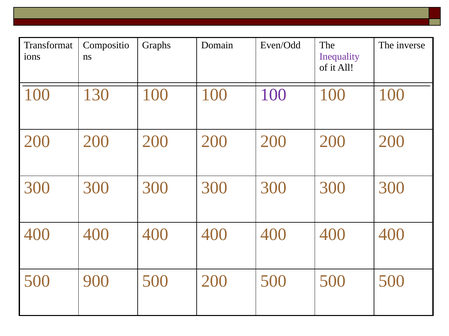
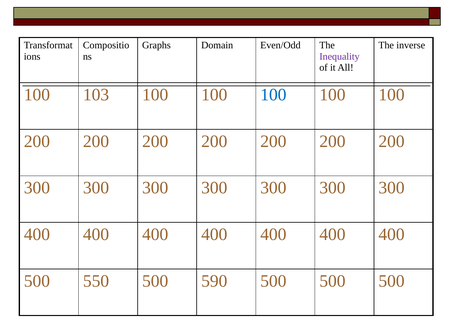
130: 130 -> 103 (96, 95)
100 colour: purple -> blue (273, 95)
900: 900 -> 550 (96, 282)
500 200: 200 -> 590 (214, 282)
